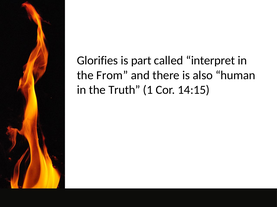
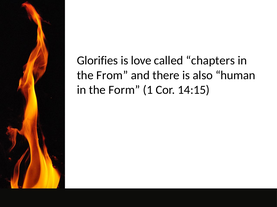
part: part -> love (141, 61)
interpret: interpret -> chapters (210, 61)
Truth: Truth -> Form (124, 90)
